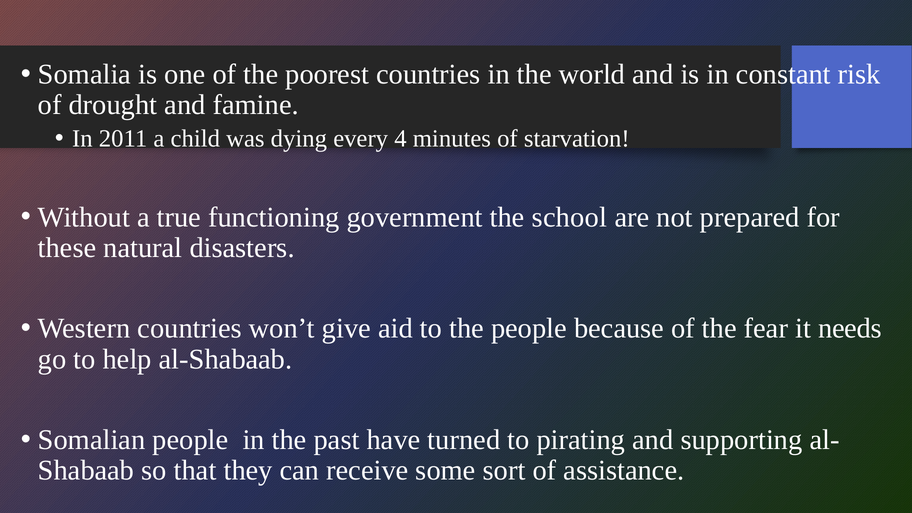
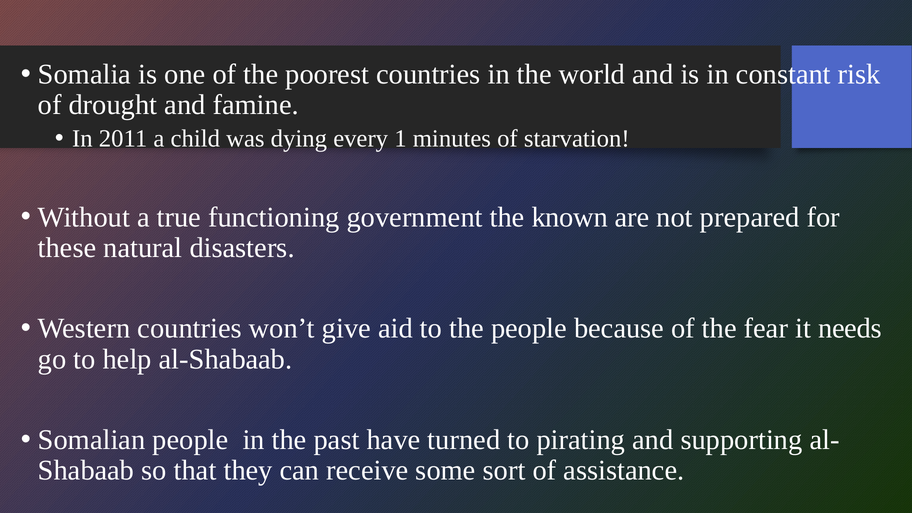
4: 4 -> 1 (400, 139)
school: school -> known (570, 217)
